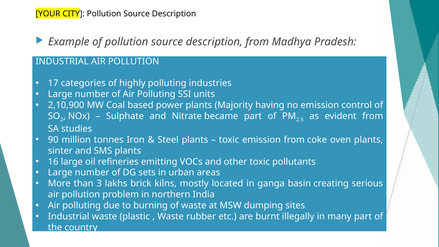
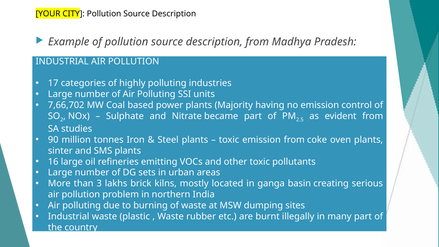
2,10,900: 2,10,900 -> 7,66,702 (66, 105)
